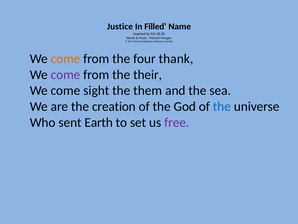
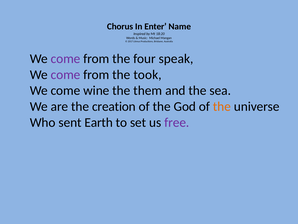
Justice: Justice -> Chorus (120, 26)
Filled: Filled -> Enter (155, 26)
come colour: orange -> purple (66, 59)
thank: thank -> speak (176, 59)
their: their -> took (148, 74)
sight: sight -> wine (96, 90)
the colour: blue -> orange (222, 106)
